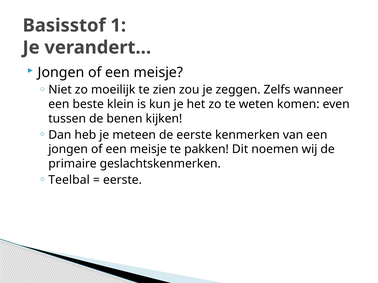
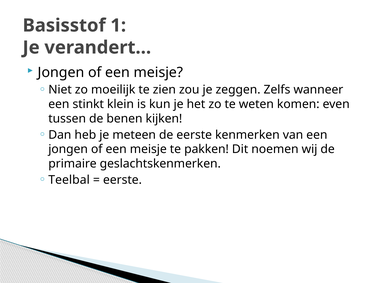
beste: beste -> stinkt (88, 104)
